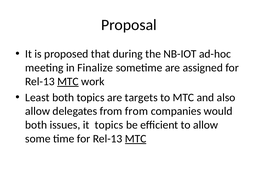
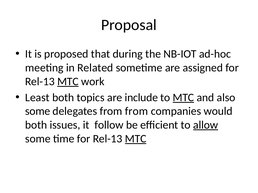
Finalize: Finalize -> Related (95, 68)
targets: targets -> include (141, 98)
MTC underline: none -> present (183, 98)
allow: allow -> some (38, 111)
it topics: topics -> follow (109, 125)
allow underline: none -> present (206, 125)
